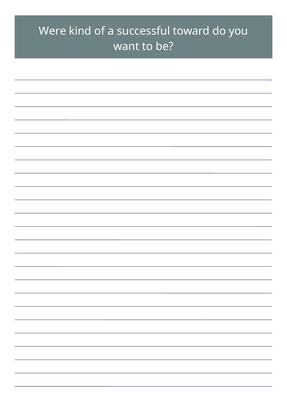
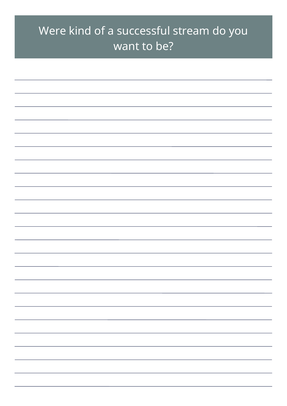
toward: toward -> stream (191, 31)
